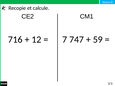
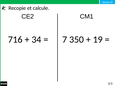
12: 12 -> 34 (36, 40)
747: 747 -> 350 (77, 40)
59: 59 -> 19 (98, 40)
